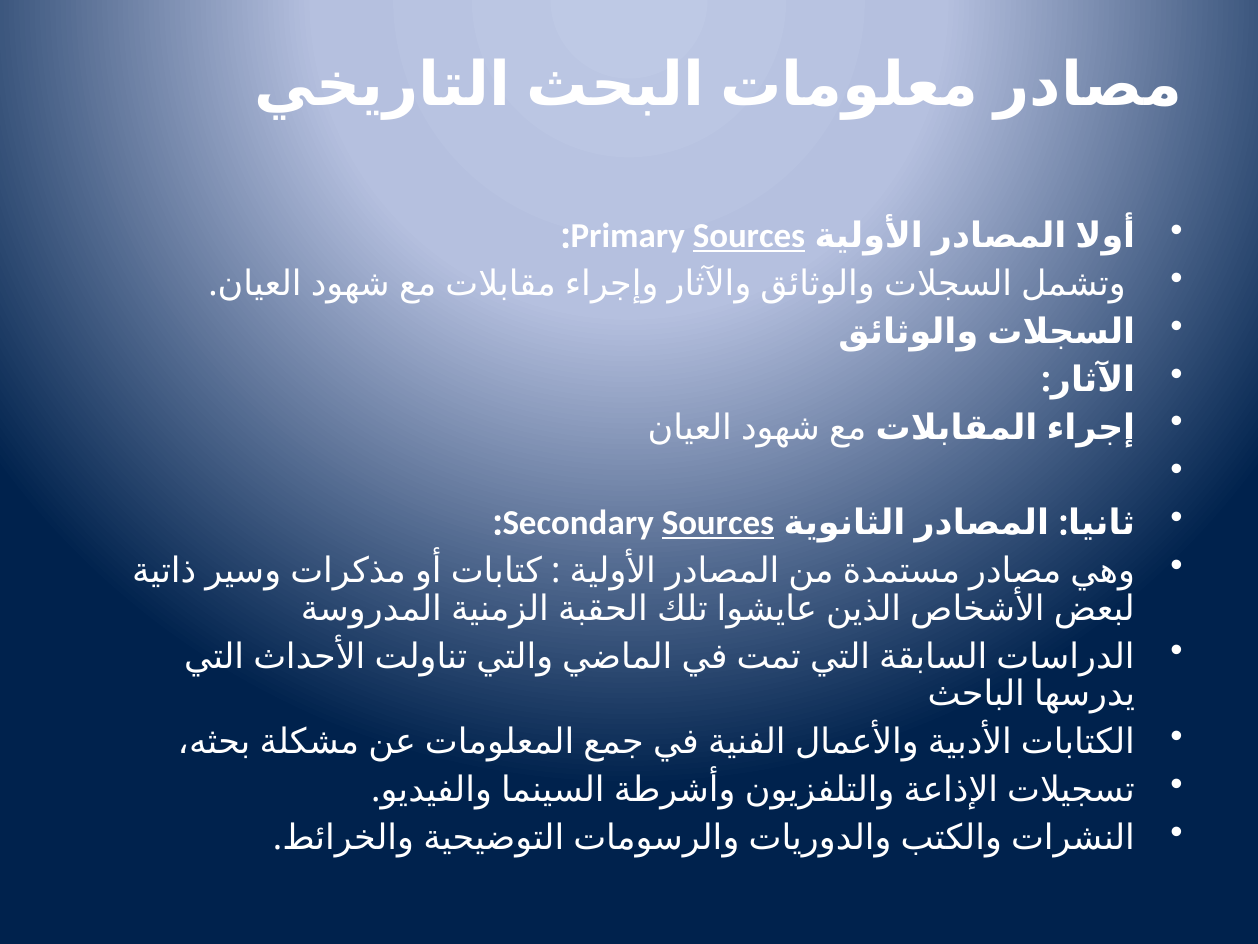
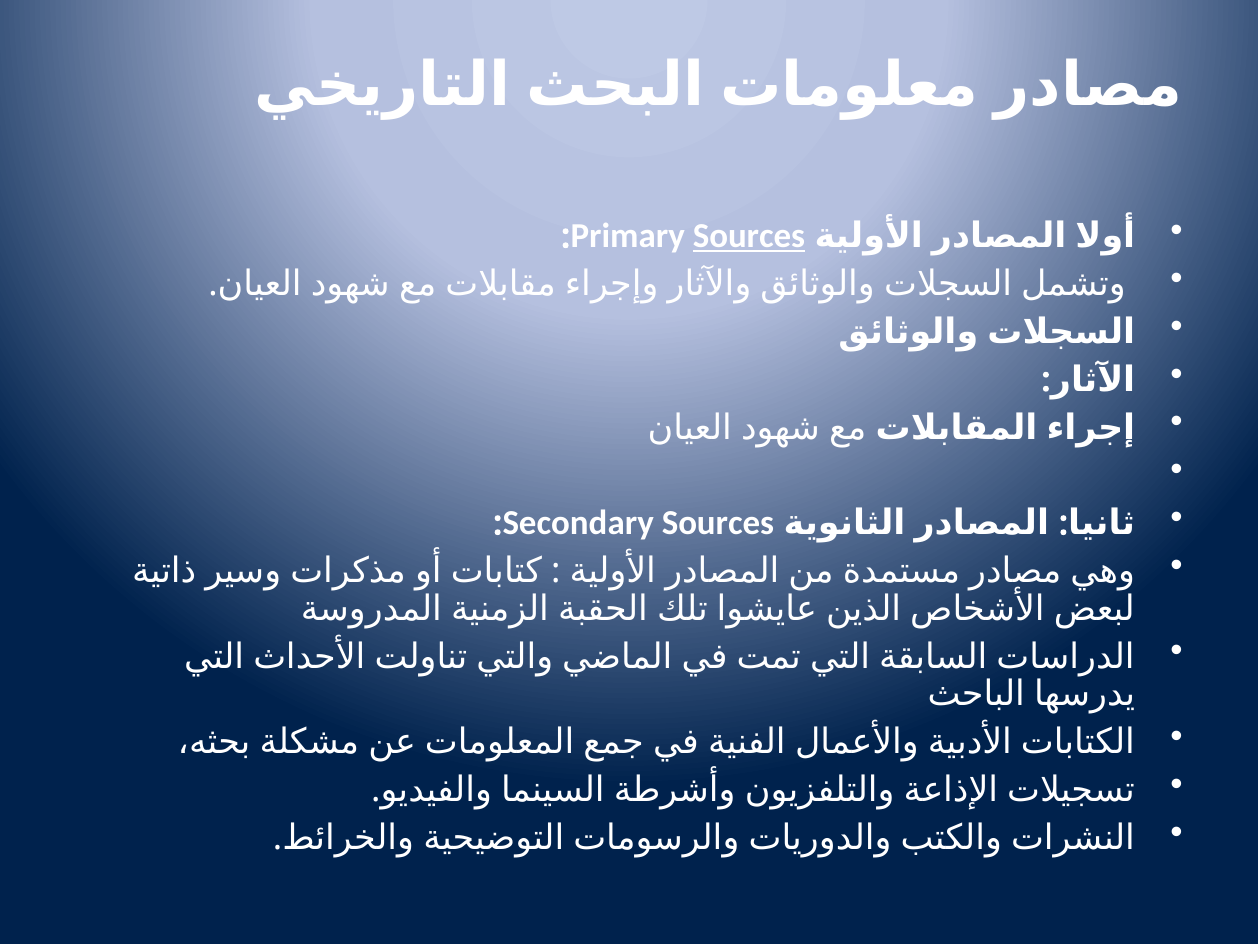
Sources underline: present -> none (718, 523)
